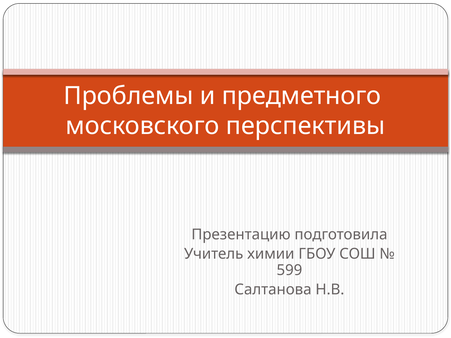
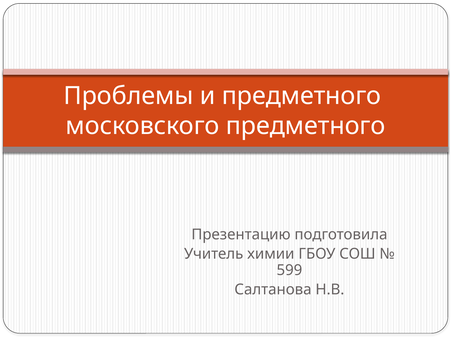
московского перспективы: перспективы -> предметного (306, 126)
